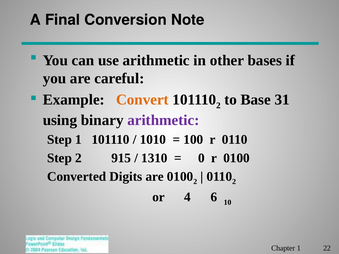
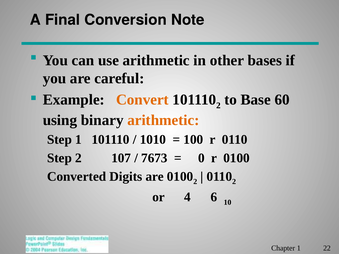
31: 31 -> 60 (282, 100)
arithmetic colour: purple -> orange (163, 120)
915: 915 -> 107 (121, 158)
1310: 1310 -> 7673 (154, 158)
